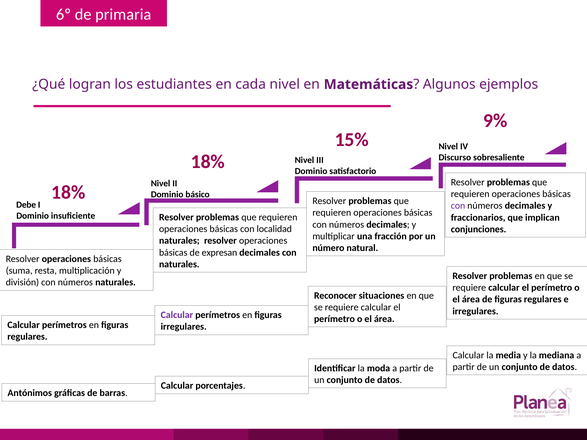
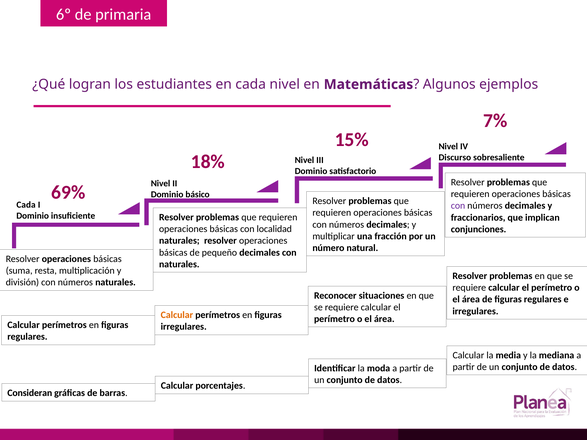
9%: 9% -> 7% (495, 121)
18%: 18% -> 69% (68, 192)
Debe: Debe -> Cada (26, 205)
expresan: expresan -> pequeño (219, 253)
Calcular colour: purple -> orange (177, 315)
Antónimos: Antónimos -> Consideran (30, 393)
